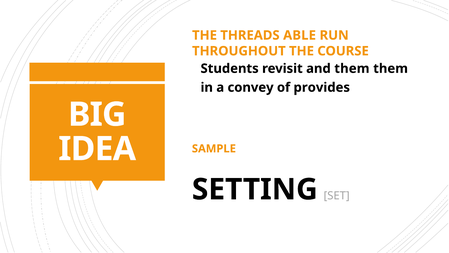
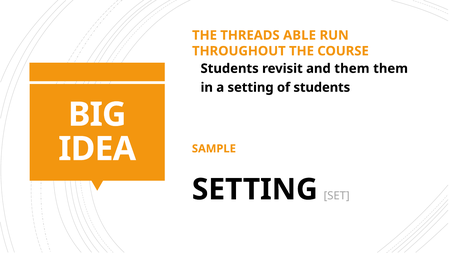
a convey: convey -> setting (251, 87)
of provides: provides -> students (322, 87)
